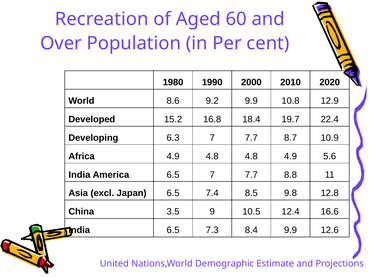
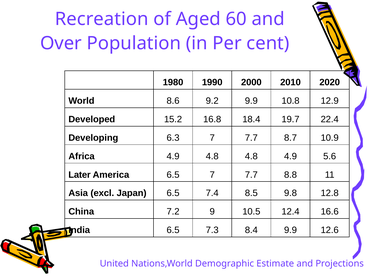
India: India -> Later (80, 175)
3.5: 3.5 -> 7.2 (173, 212)
